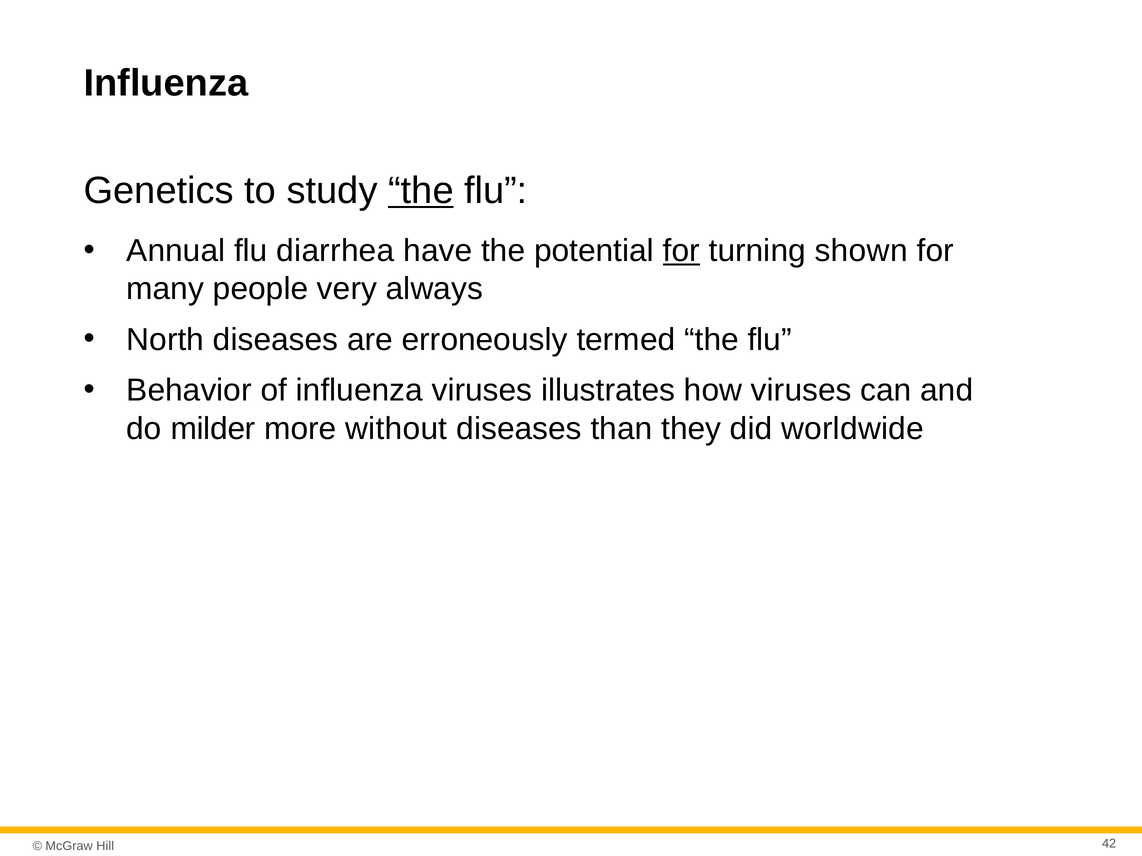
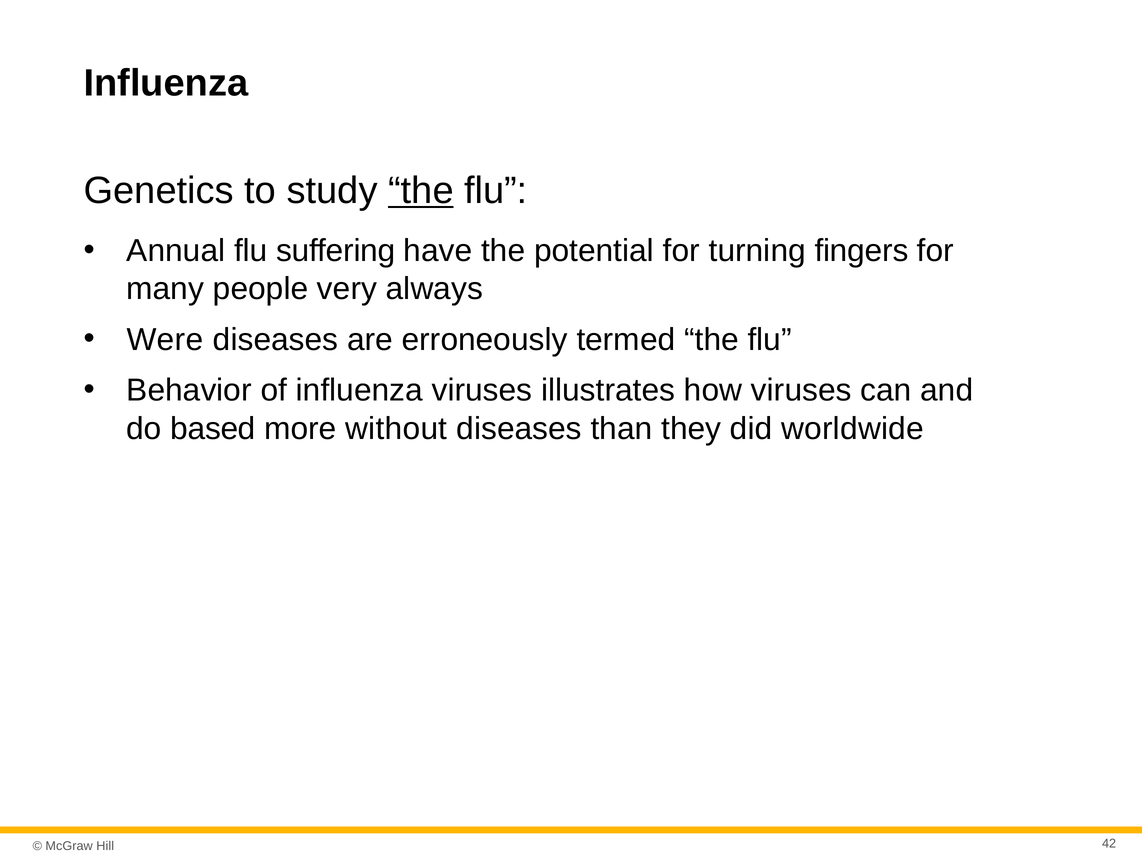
diarrhea: diarrhea -> suffering (336, 251)
for underline: present -> none (681, 251)
shown: shown -> fingers (862, 251)
North: North -> Were (165, 340)
milder: milder -> based (213, 429)
